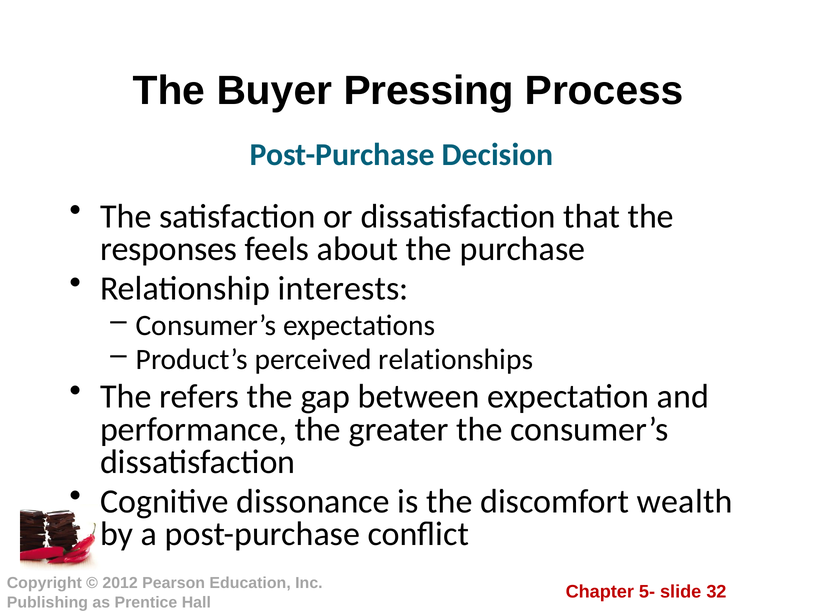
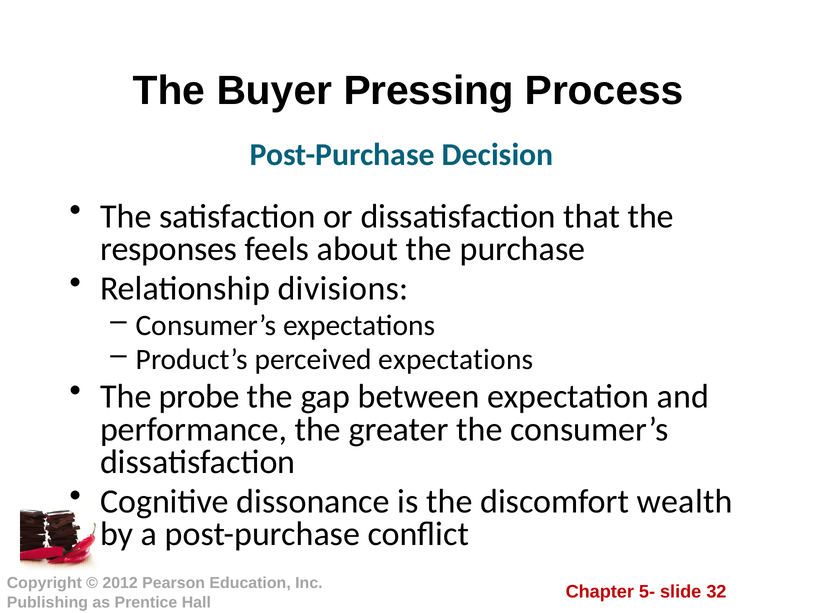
interests: interests -> divisions (343, 289)
perceived relationships: relationships -> expectations (456, 359)
refers: refers -> probe (199, 396)
